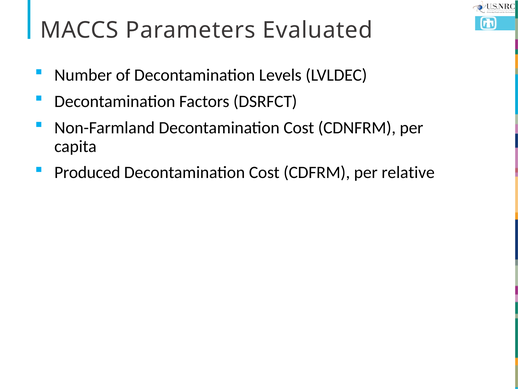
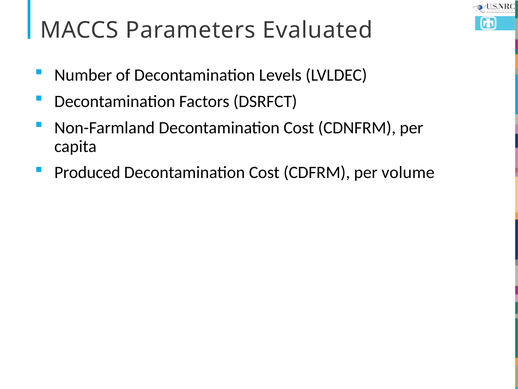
relative: relative -> volume (408, 172)
